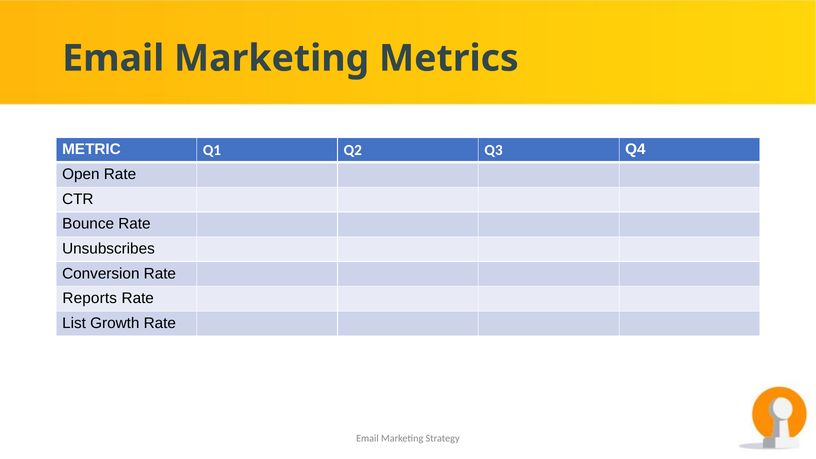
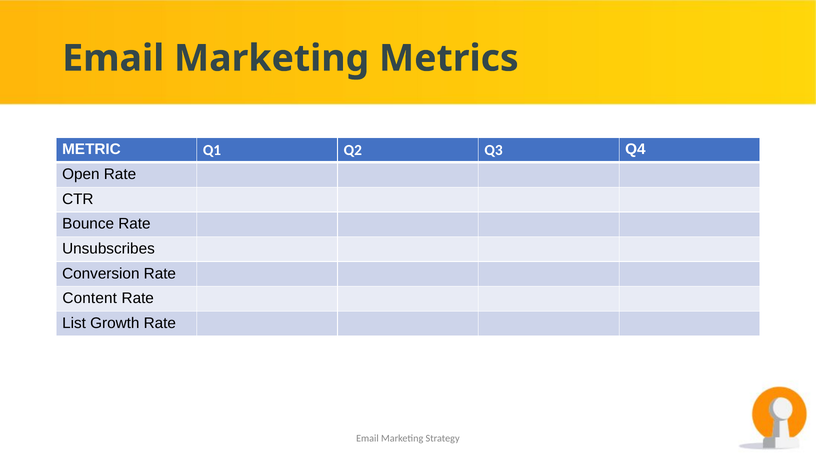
Reports: Reports -> Content (90, 298)
